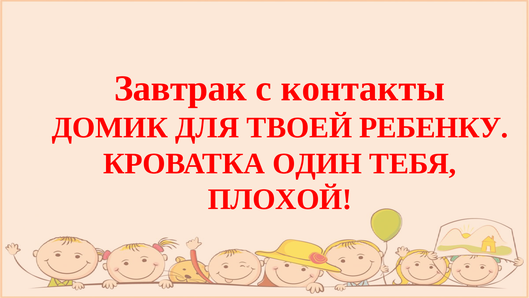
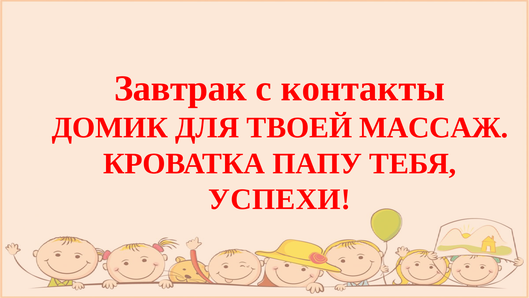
РЕБЕНКУ: РЕБЕНКУ -> МАССАЖ (434, 128)
ОДИН: ОДИН -> ПАПУ (317, 163)
ПЛОХОЙ: ПЛОХОЙ -> УСПЕХИ (280, 199)
